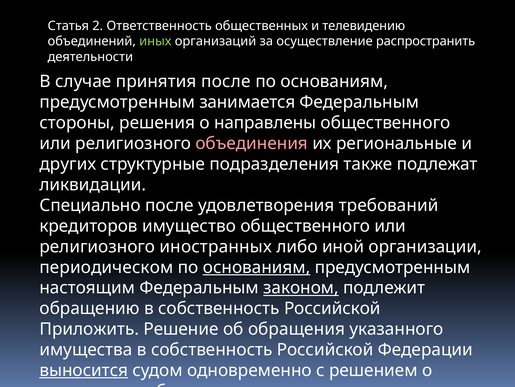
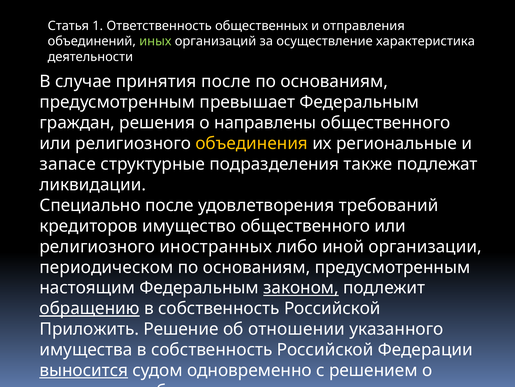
2: 2 -> 1 (98, 26)
телевидению: телевидению -> отправления (364, 26)
распространить: распространить -> характеристика (425, 41)
занимается: занимается -> превышает (247, 102)
стороны: стороны -> граждан (77, 123)
объединения colour: pink -> yellow (252, 143)
других: других -> запасе (68, 164)
основаниям underline: present -> none (257, 267)
обращению underline: none -> present (90, 308)
обращения: обращения -> отношении (296, 329)
